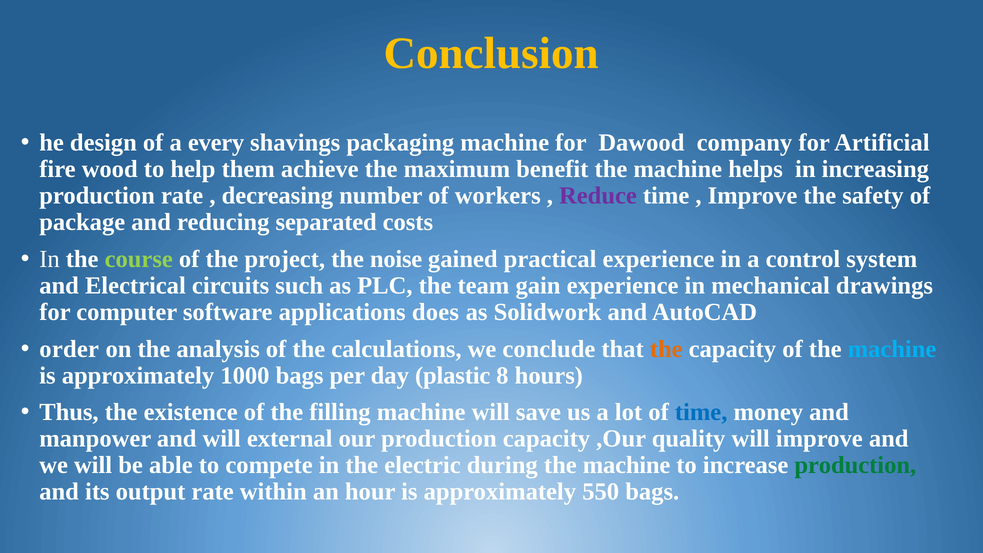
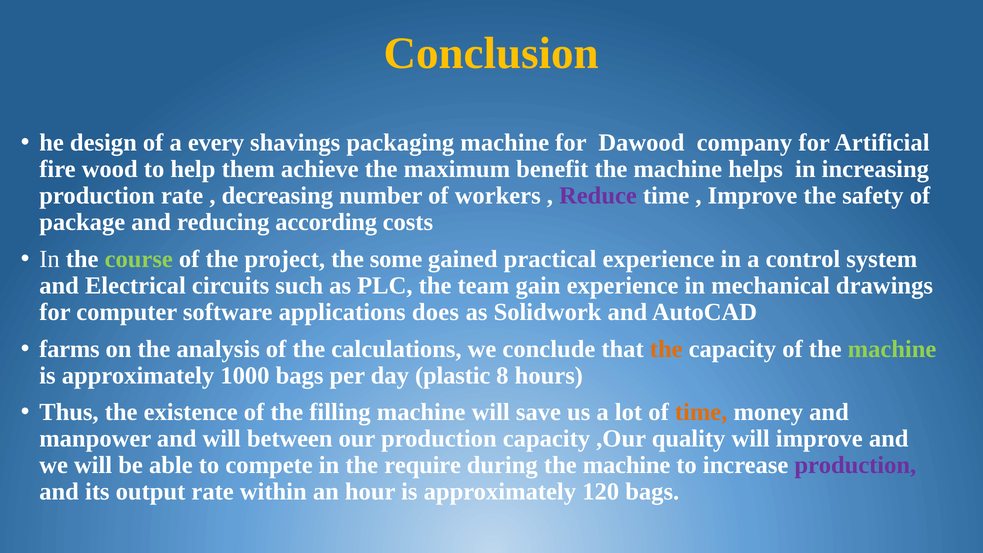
separated: separated -> according (326, 222)
noise: noise -> some (396, 259)
order: order -> farms (69, 349)
machine colour: light blue -> light green (892, 349)
time colour: blue -> orange (701, 412)
external: external -> between (290, 439)
electric: electric -> require (423, 465)
production colour: green -> purple (855, 465)
550: 550 -> 120 (601, 492)
